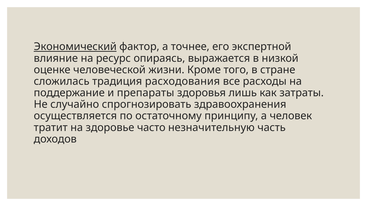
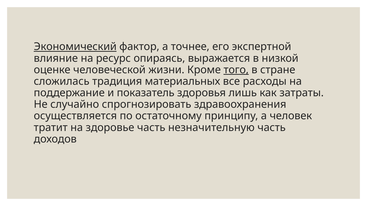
того underline: none -> present (236, 70)
расходования: расходования -> материальных (183, 82)
препараты: препараты -> показатель (146, 93)
здоровье часто: часто -> часть (151, 128)
